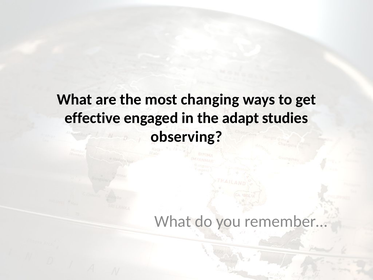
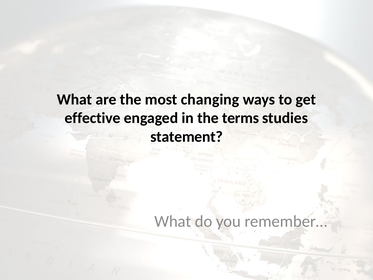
adapt: adapt -> terms (241, 118)
observing: observing -> statement (187, 137)
